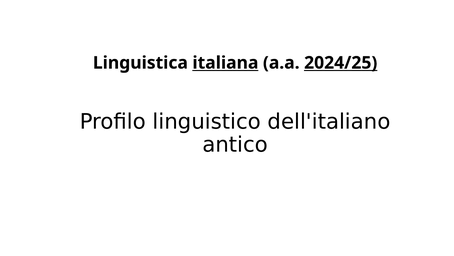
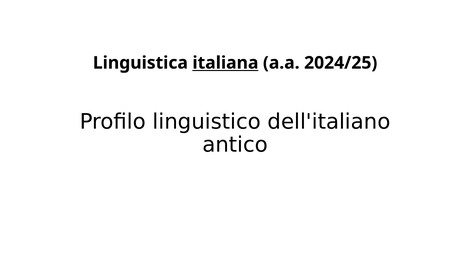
2024/25 underline: present -> none (341, 63)
